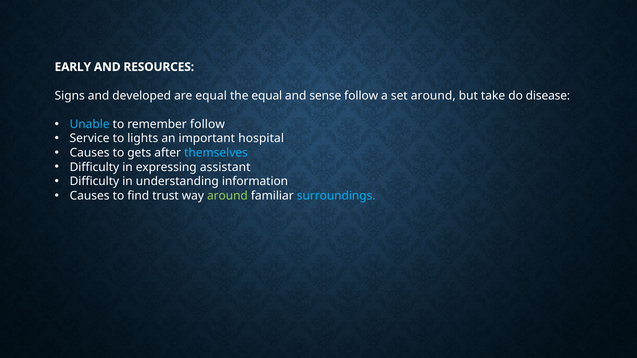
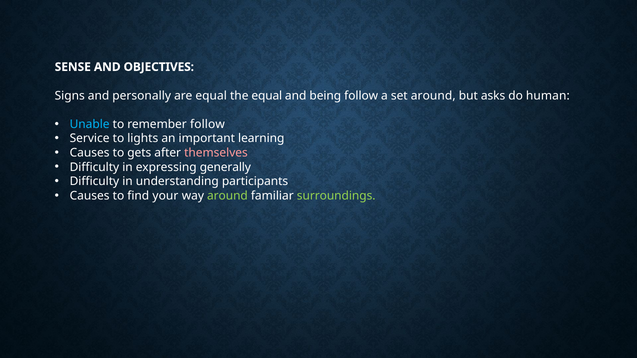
EARLY: EARLY -> SENSE (73, 67)
RESOURCES: RESOURCES -> OBJECTIVES (159, 67)
developed: developed -> personally (142, 96)
sense: sense -> being (325, 96)
take: take -> asks (493, 96)
disease: disease -> human (548, 96)
hospital: hospital -> learning (261, 139)
themselves colour: light blue -> pink (216, 153)
assistant: assistant -> generally (225, 167)
information: information -> participants (255, 182)
trust: trust -> your (165, 196)
surroundings colour: light blue -> light green (336, 196)
